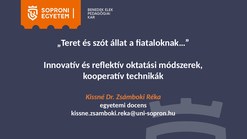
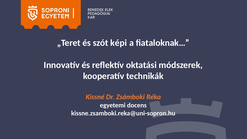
állat: állat -> képi (119, 43)
